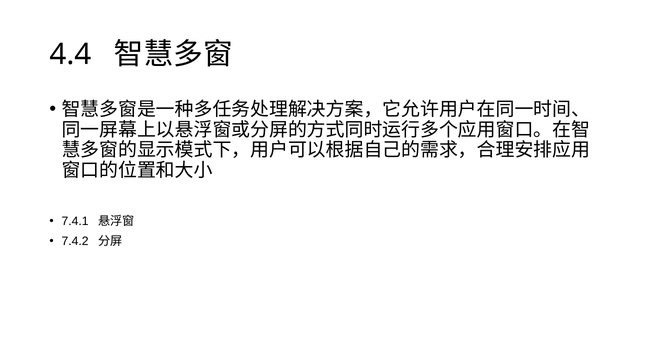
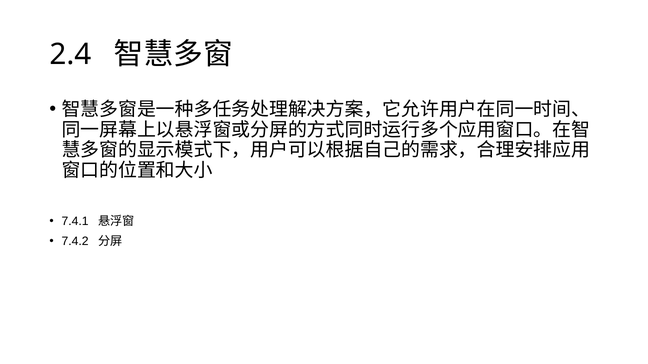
4.4: 4.4 -> 2.4 (70, 54)
